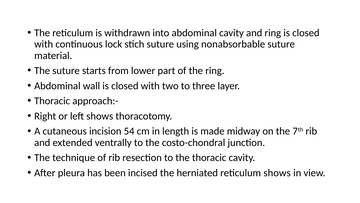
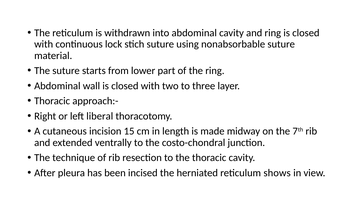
left shows: shows -> liberal (100, 116)
54: 54 -> 15 (129, 131)
